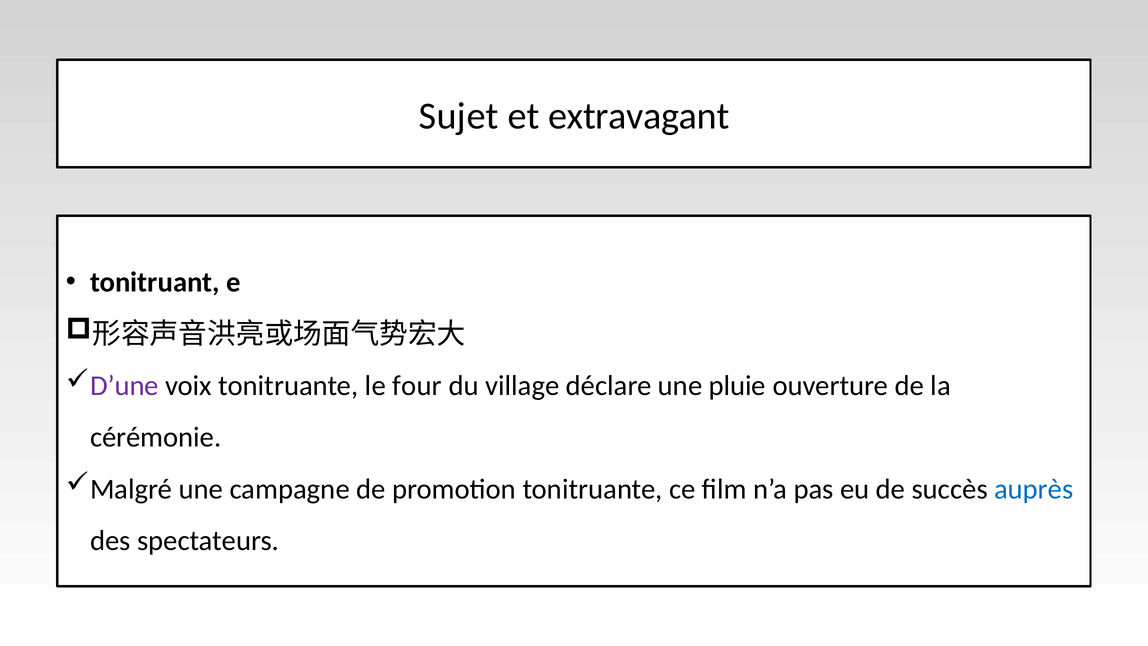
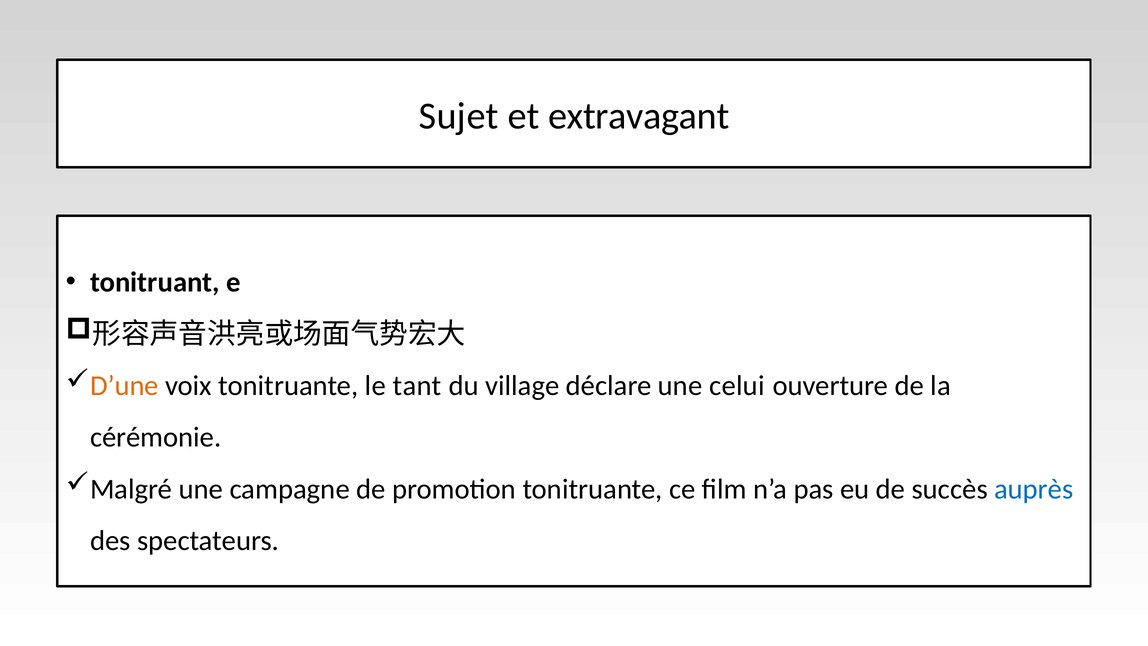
D’une colour: purple -> orange (124, 386)
four: four -> tant (417, 386)
pluie: pluie -> celui (737, 386)
